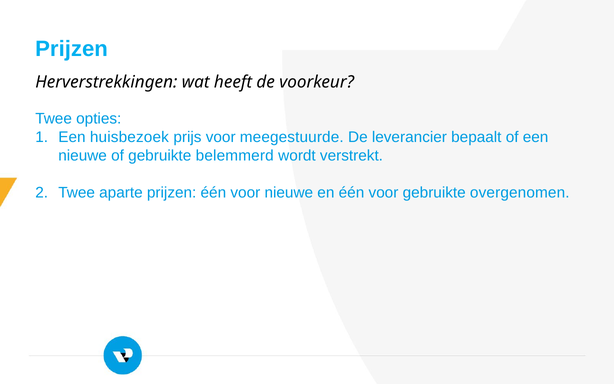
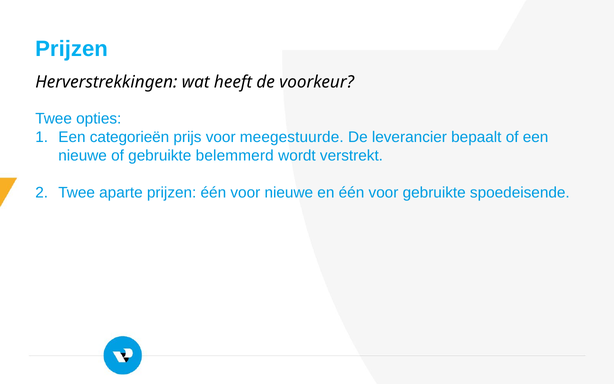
huisbezoek: huisbezoek -> categorieën (130, 137)
overgenomen: overgenomen -> spoedeisende (520, 193)
